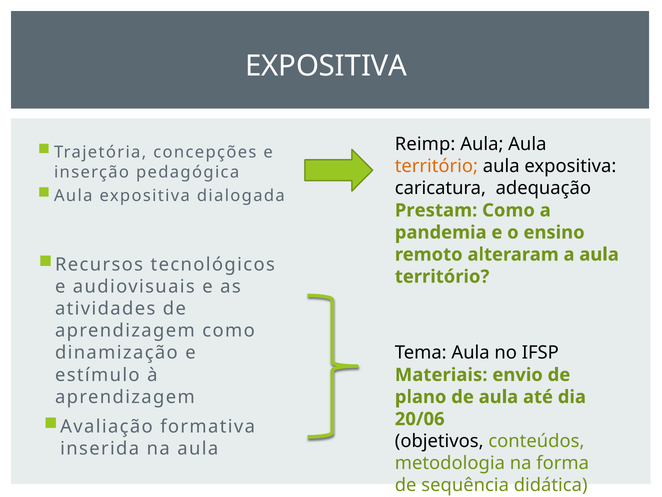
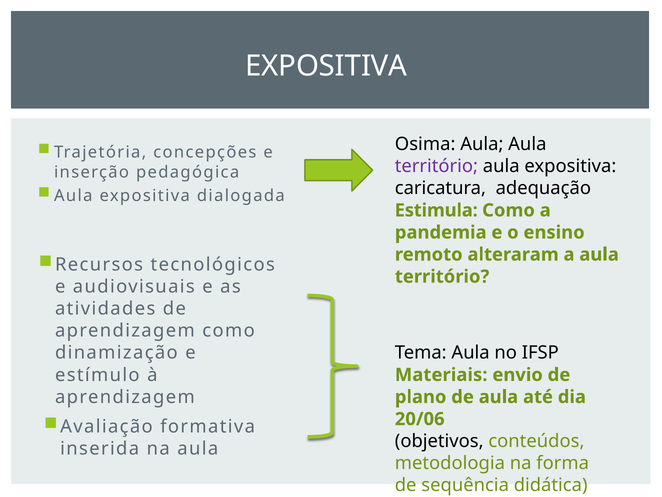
Reimp: Reimp -> Osima (425, 144)
território colour: orange -> purple (436, 166)
Prestam: Prestam -> Estimula (436, 210)
